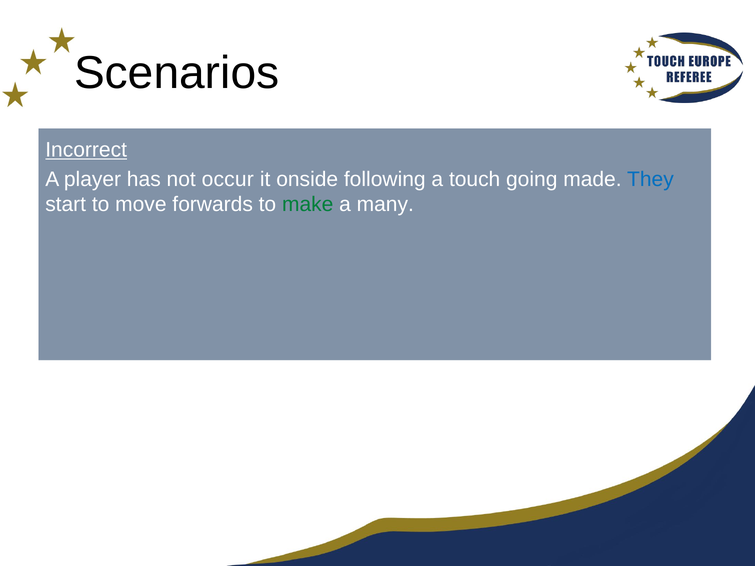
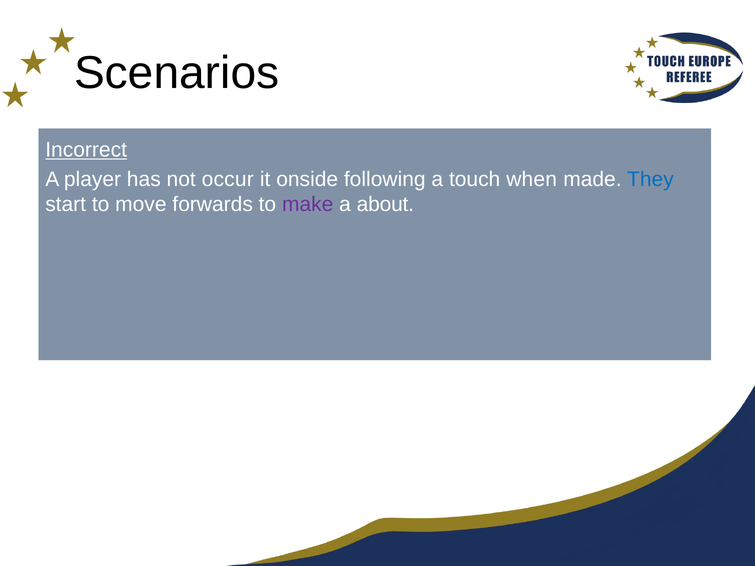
going: going -> when (532, 179)
make colour: green -> purple (308, 205)
many: many -> about (385, 205)
